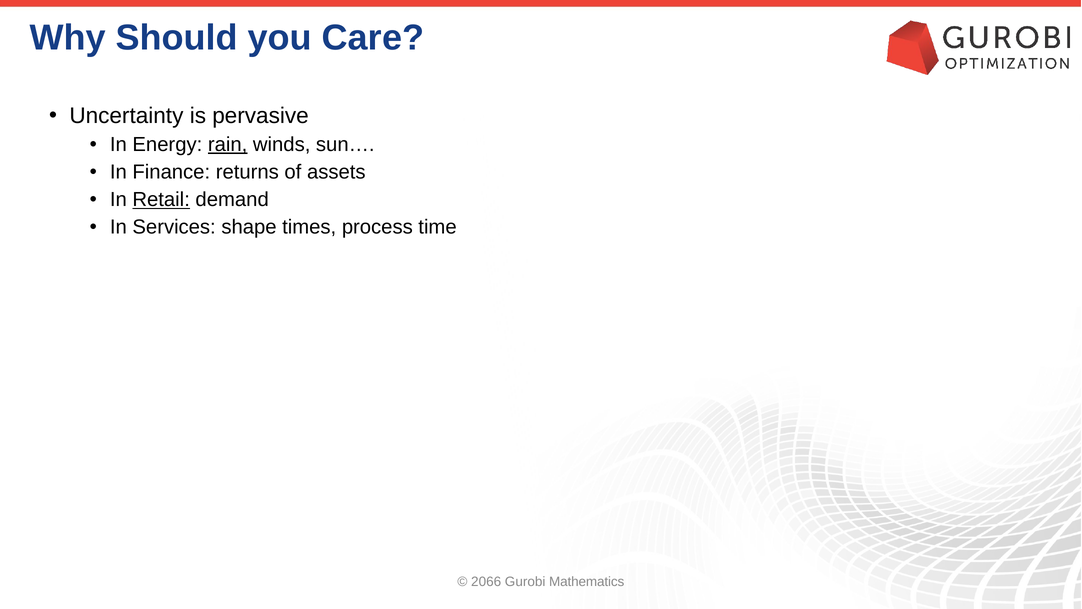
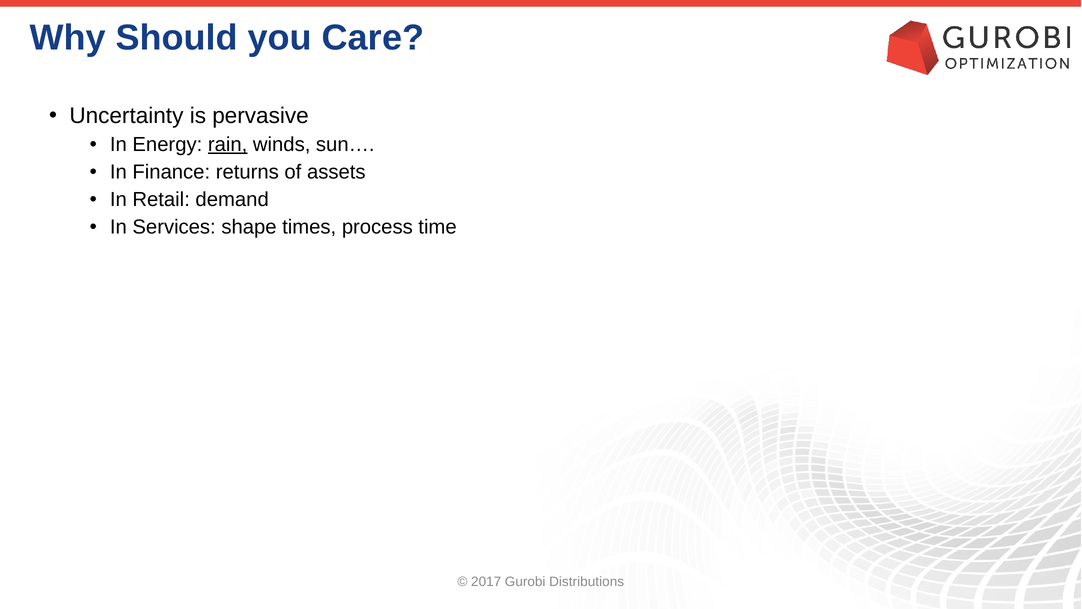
Retail underline: present -> none (161, 200)
2066: 2066 -> 2017 (486, 581)
Mathematics: Mathematics -> Distributions (587, 581)
